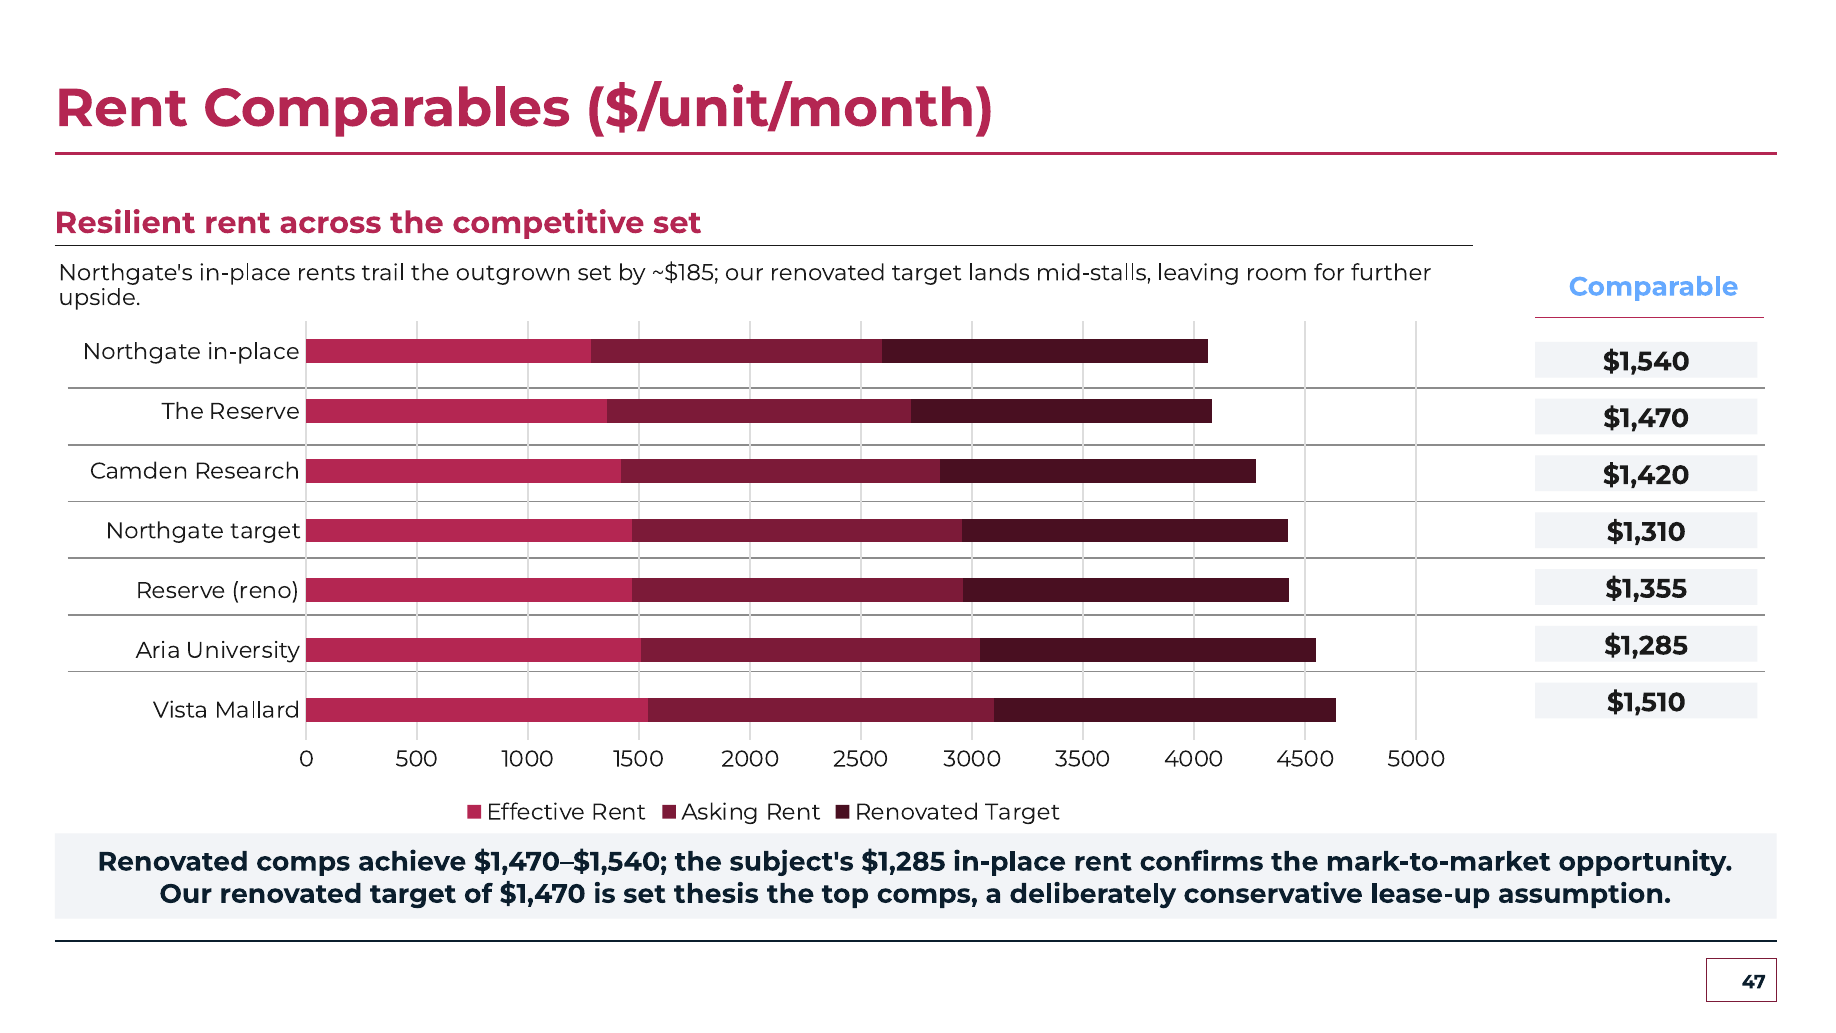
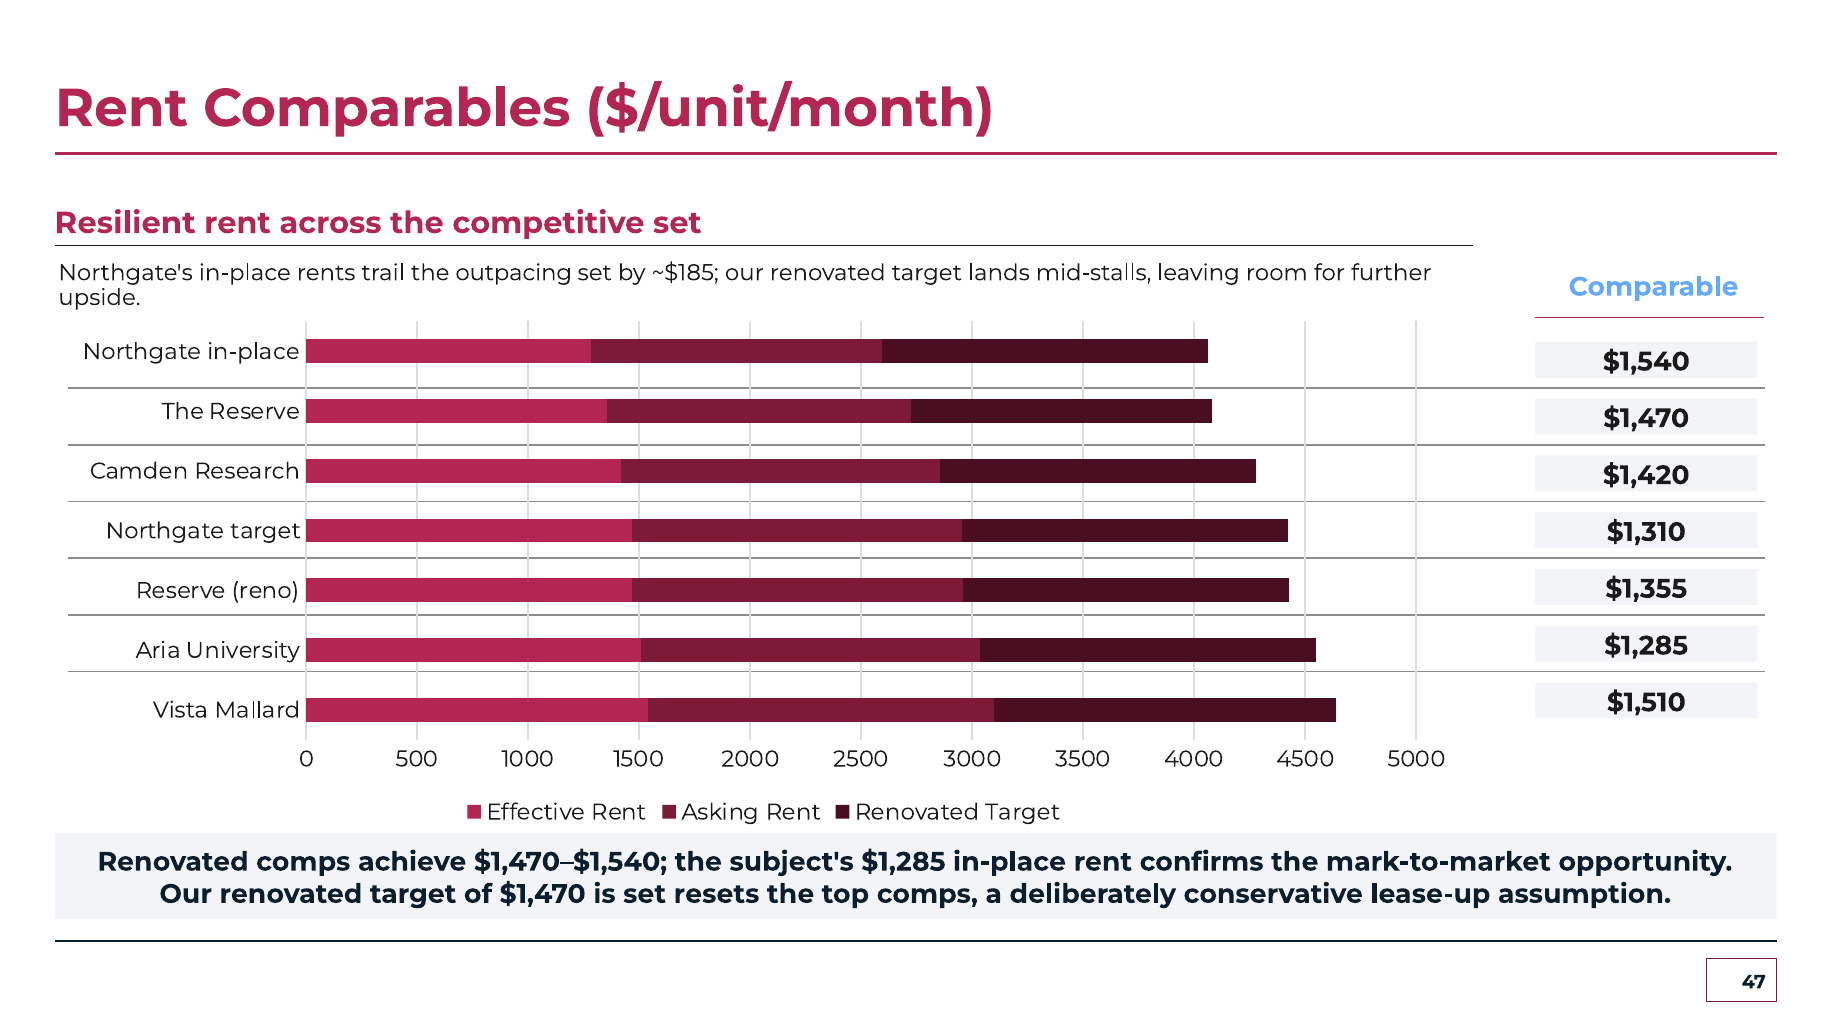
outgrown: outgrown -> outpacing (514, 273)
thesis: thesis -> resets (717, 894)
